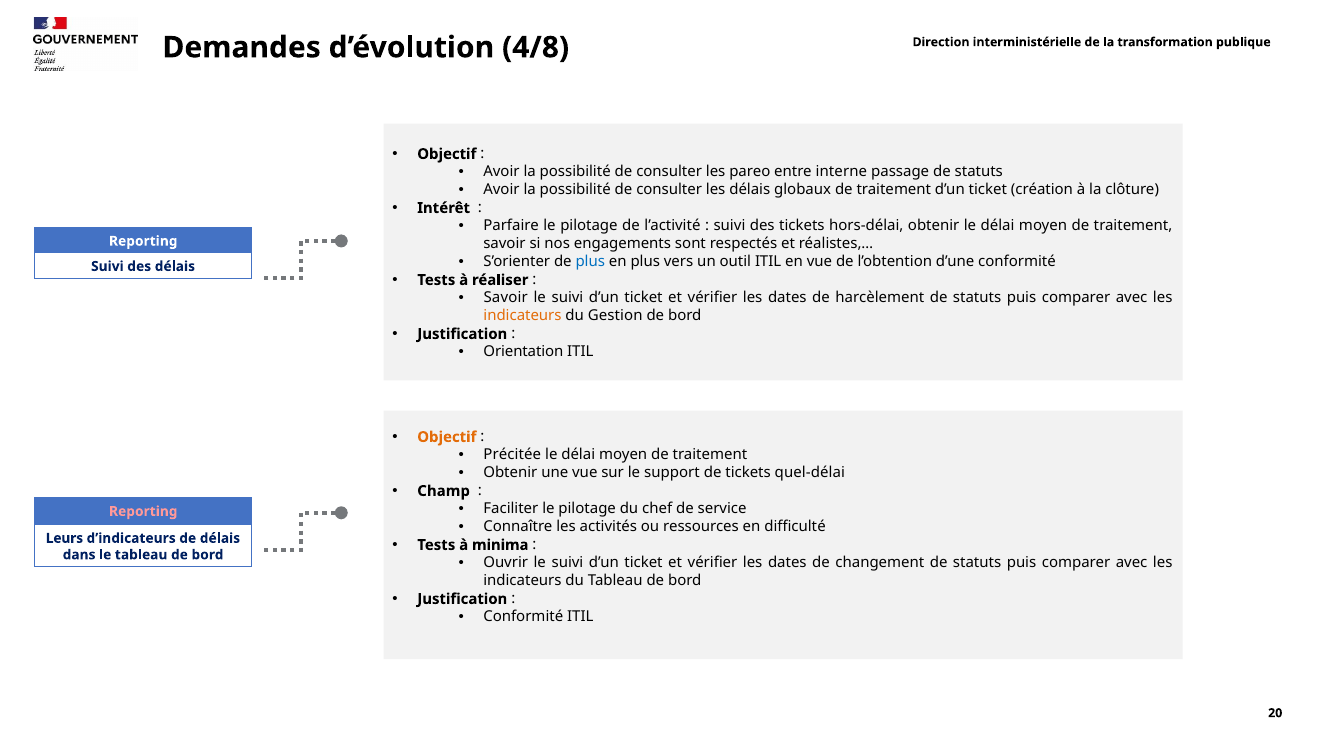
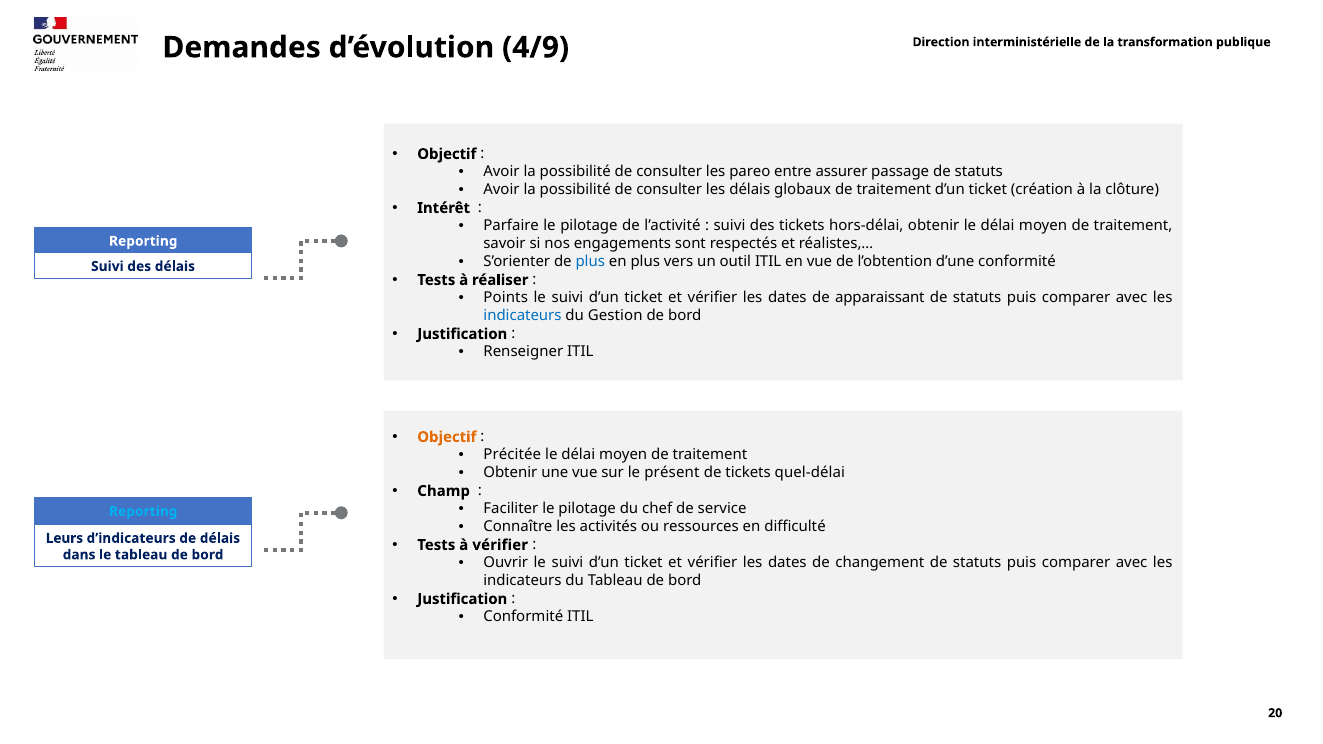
4/8: 4/8 -> 4/9 (536, 48)
interne: interne -> assurer (841, 172)
Savoir: Savoir -> Points (506, 298)
harcèlement: harcèlement -> apparaissant (880, 298)
indicateurs colour: orange -> blue (523, 316)
Orientation: Orientation -> Renseigner (523, 352)
support: support -> présent (672, 473)
Reporting colour: pink -> light blue (143, 511)
à minima: minima -> vérifier (500, 545)
